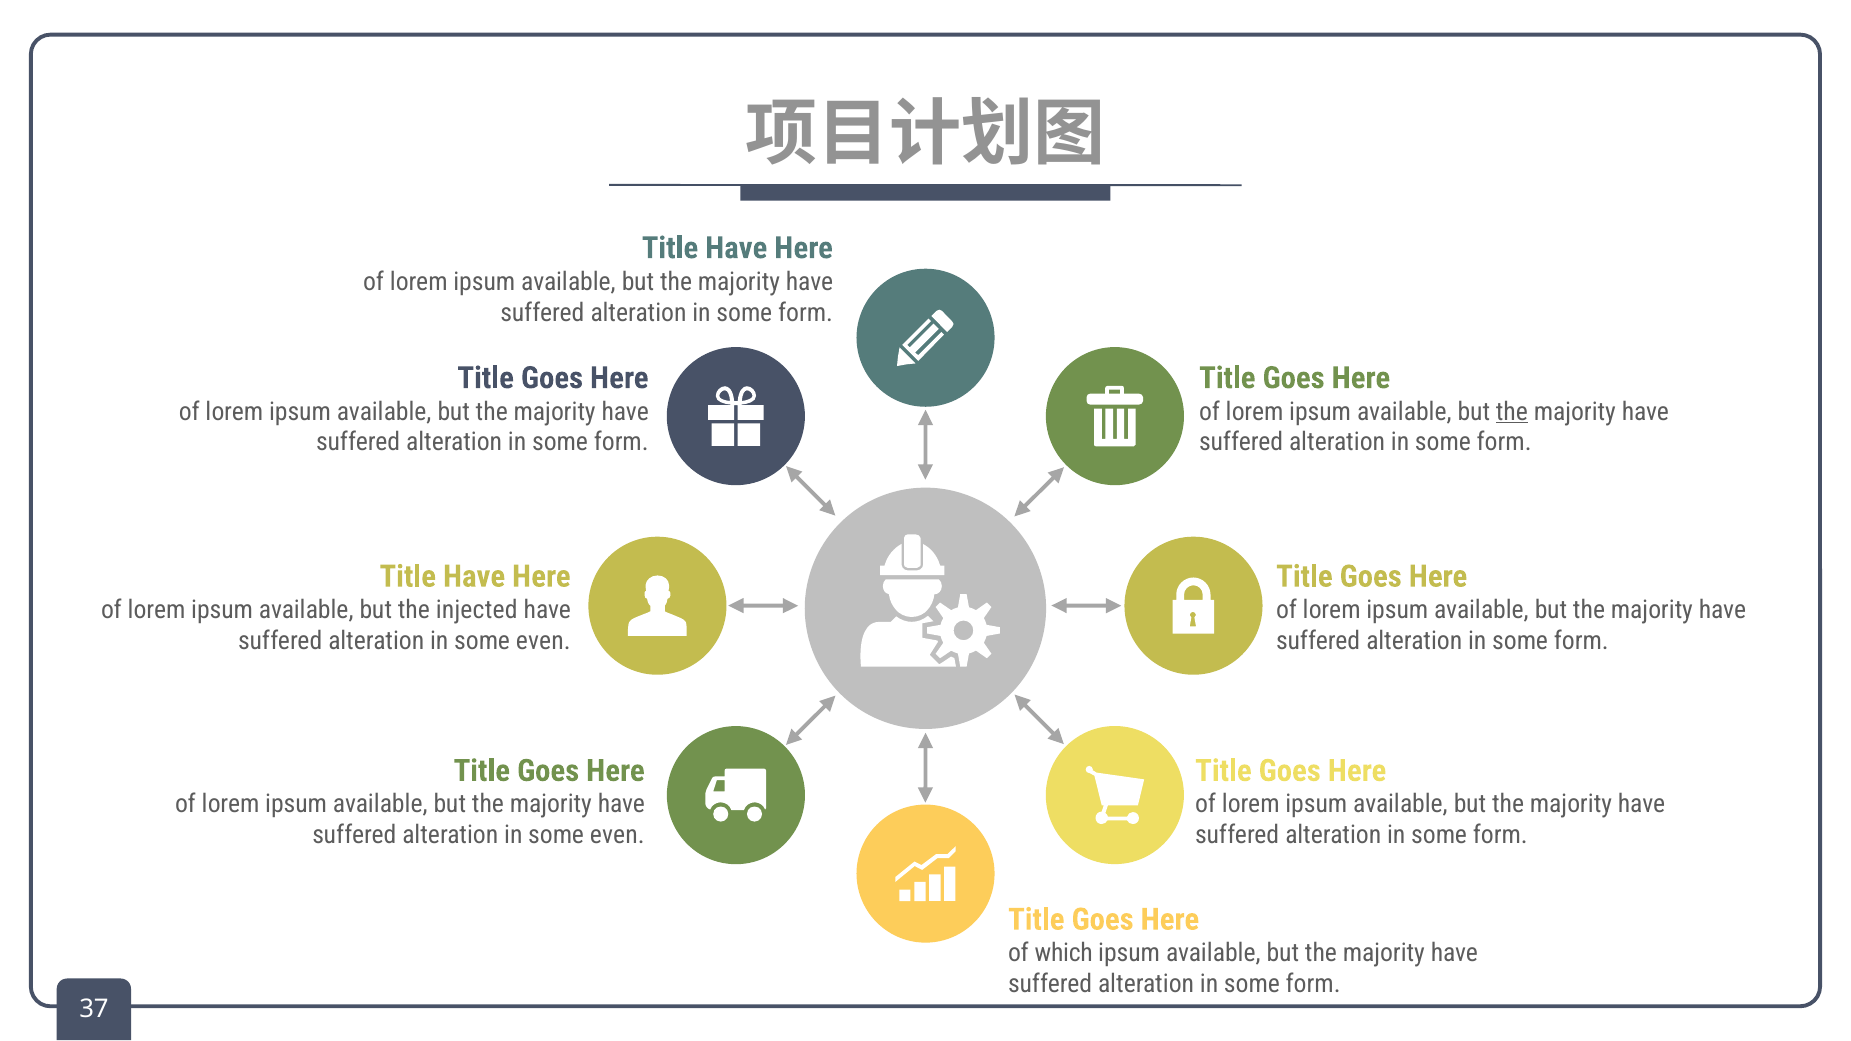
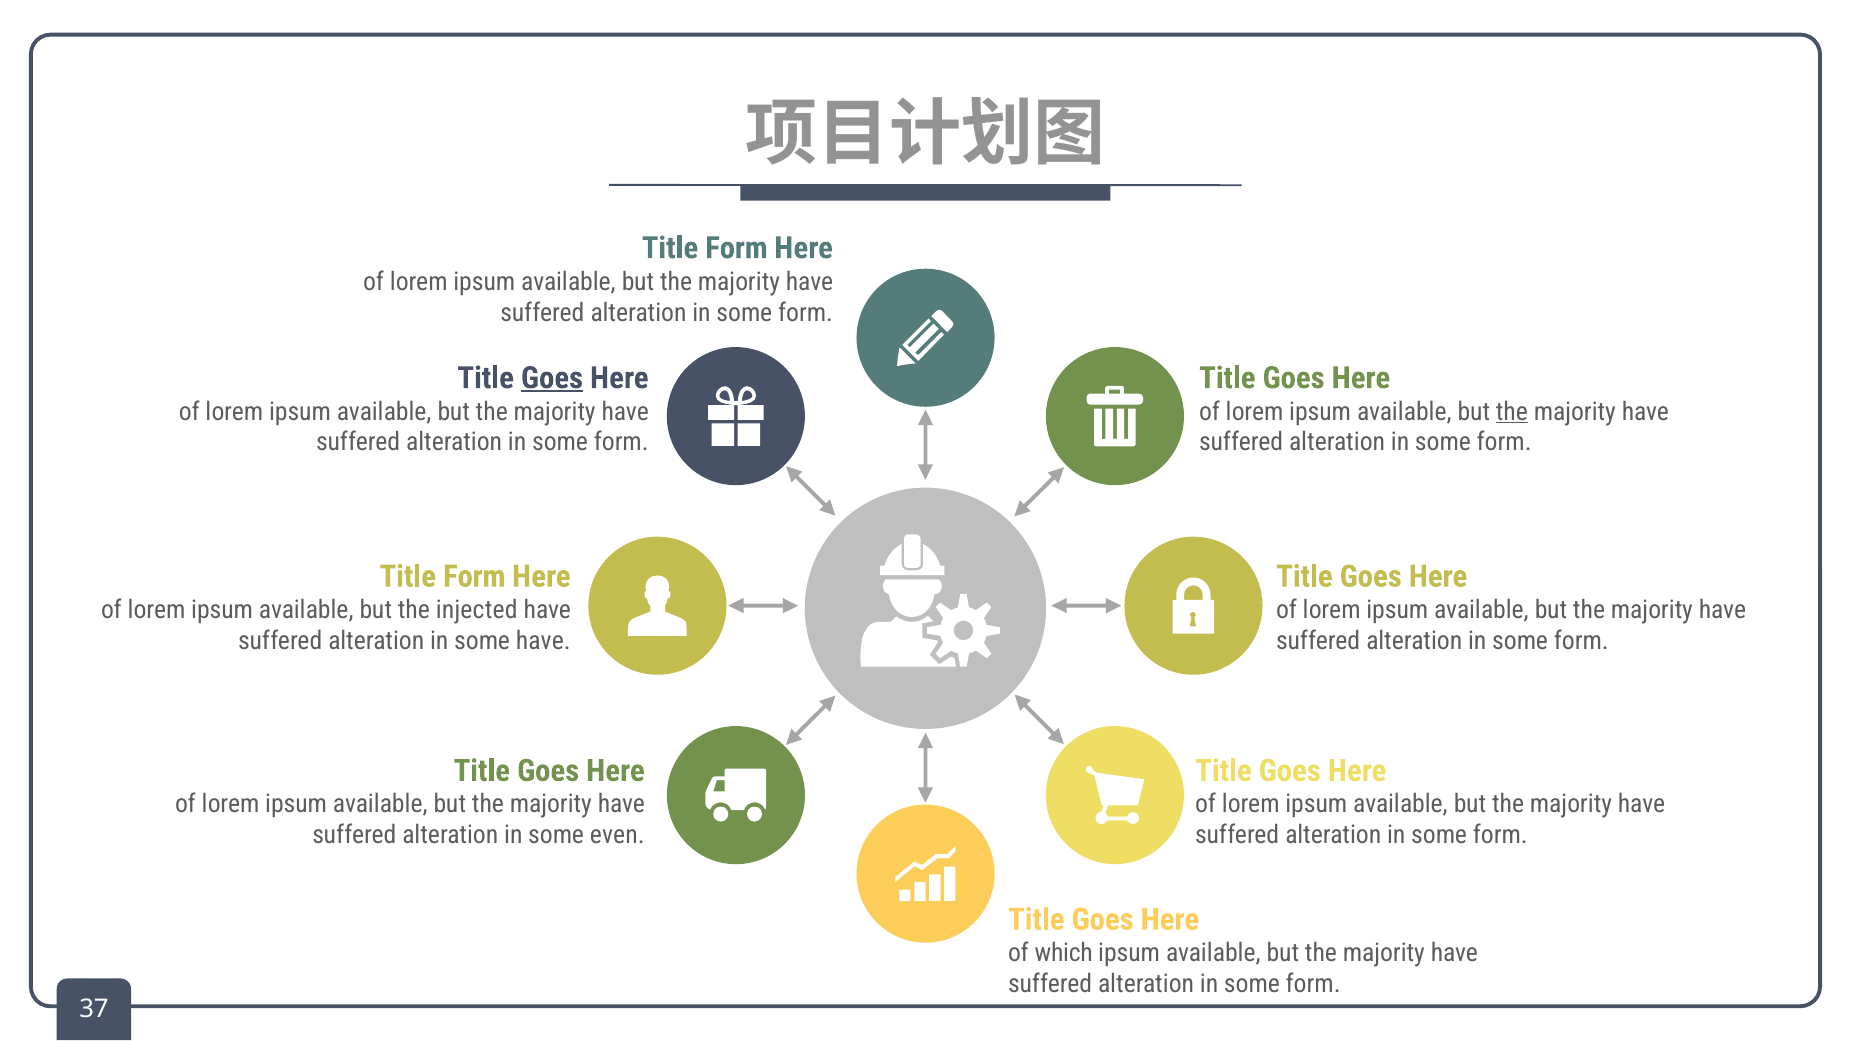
Have: Have -> Form (736, 248)
Goes underline: none -> present (552, 378)
Have: Have -> Form (474, 577)
even: even -> have (543, 641)
